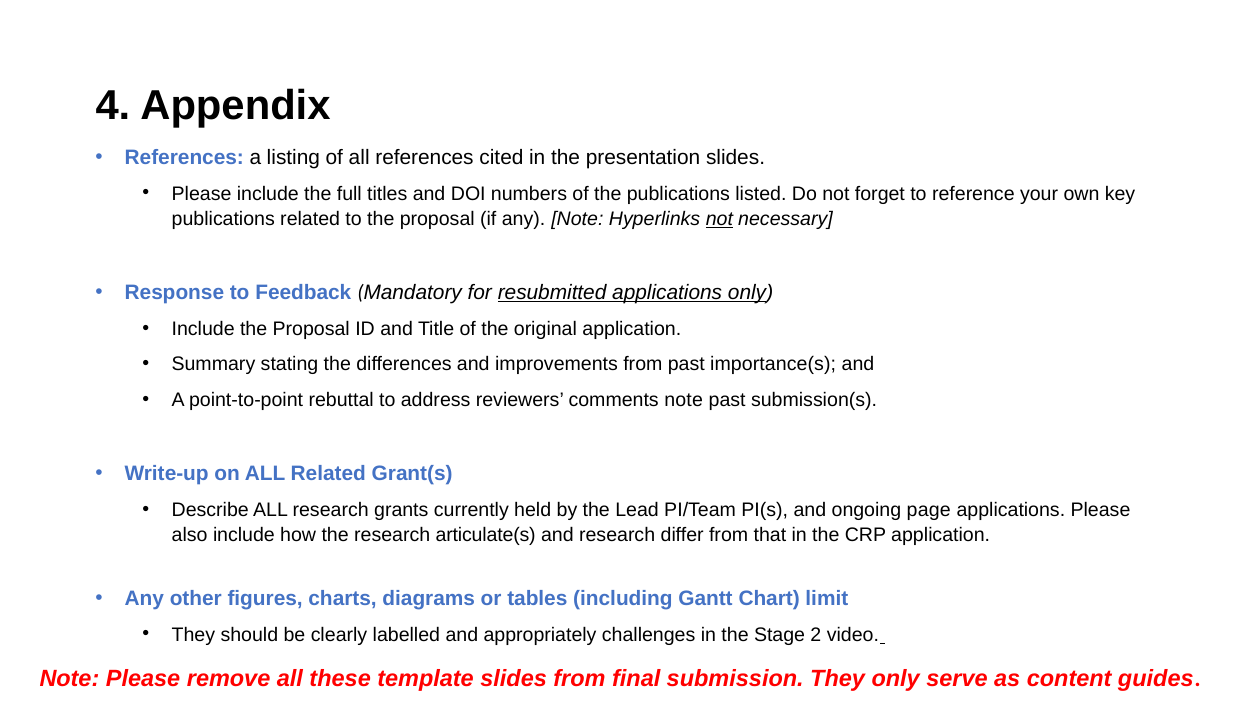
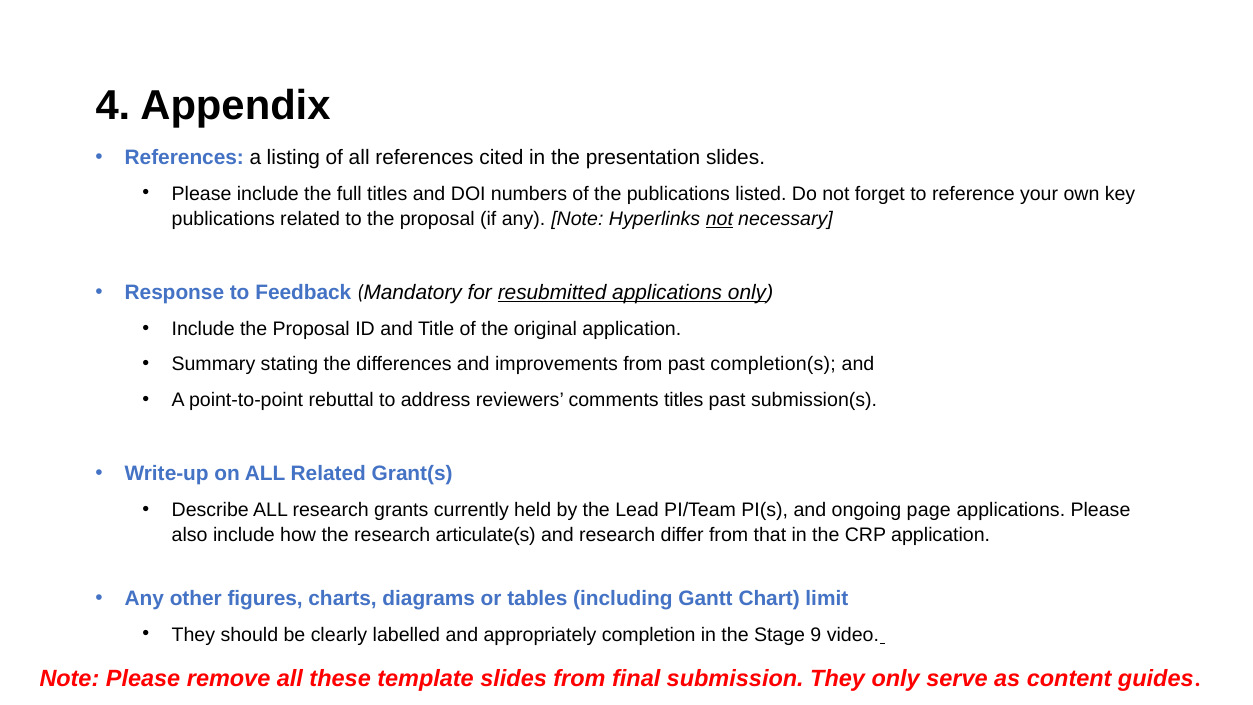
importance(s: importance(s -> completion(s (773, 364)
comments note: note -> titles (684, 400)
challenges: challenges -> completion (649, 634)
2: 2 -> 9 (816, 634)
